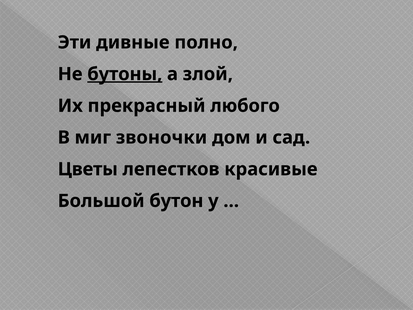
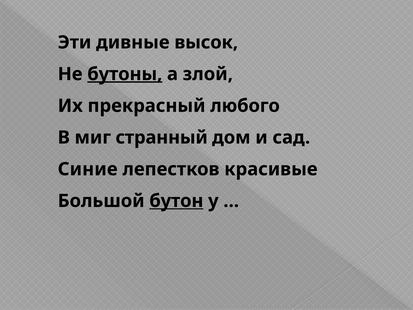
полно: полно -> высок (206, 42)
звоночки: звоночки -> странный (162, 137)
Цветы: Цветы -> Синие (88, 169)
бутон underline: none -> present (176, 201)
